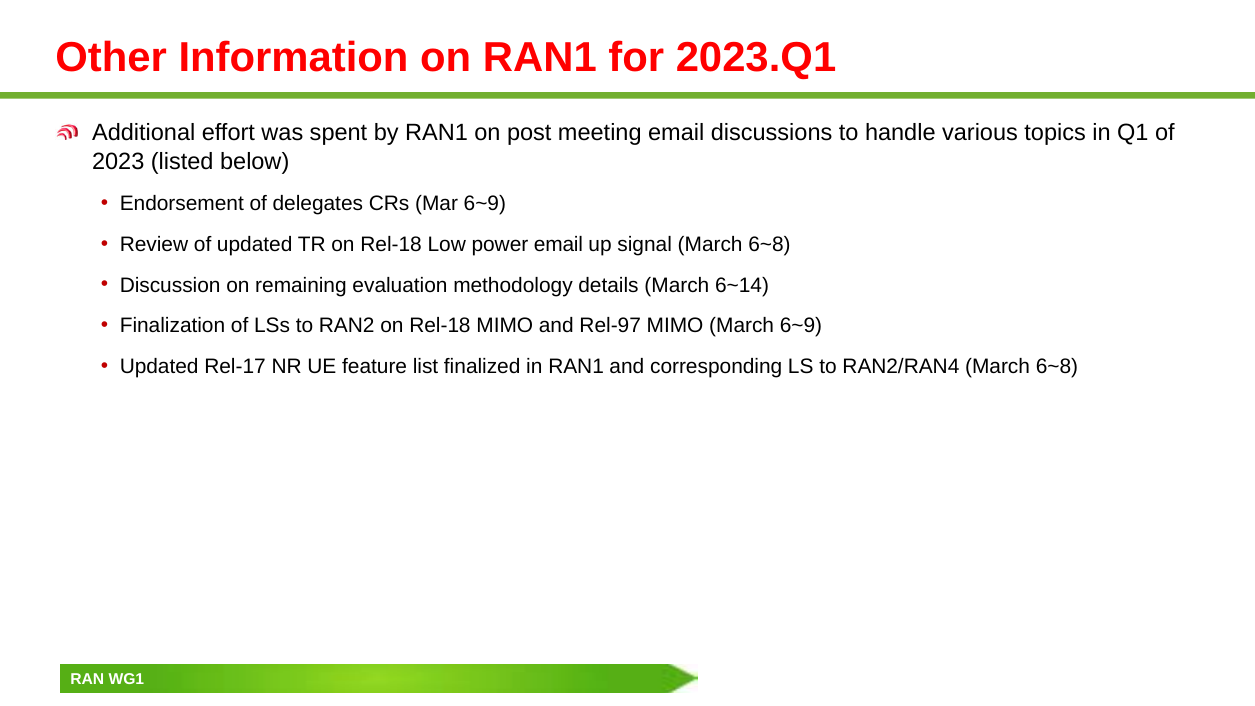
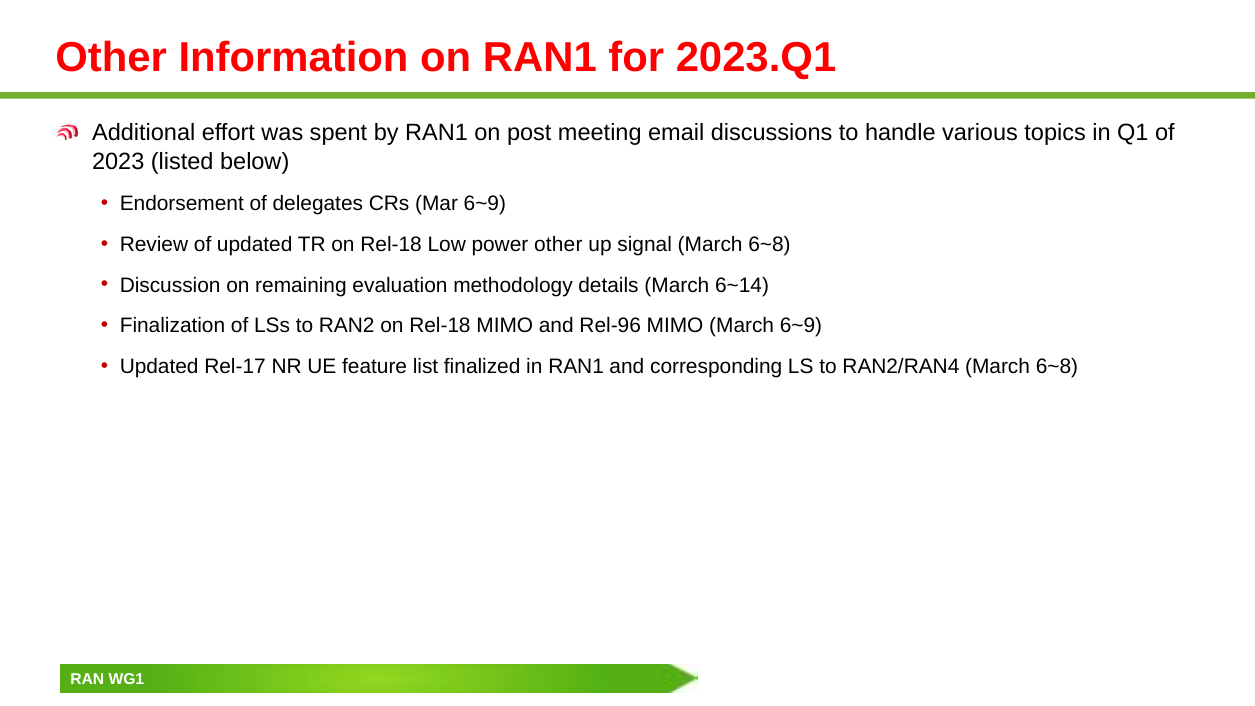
power email: email -> other (558, 244)
Rel-97: Rel-97 -> Rel-96 (610, 326)
